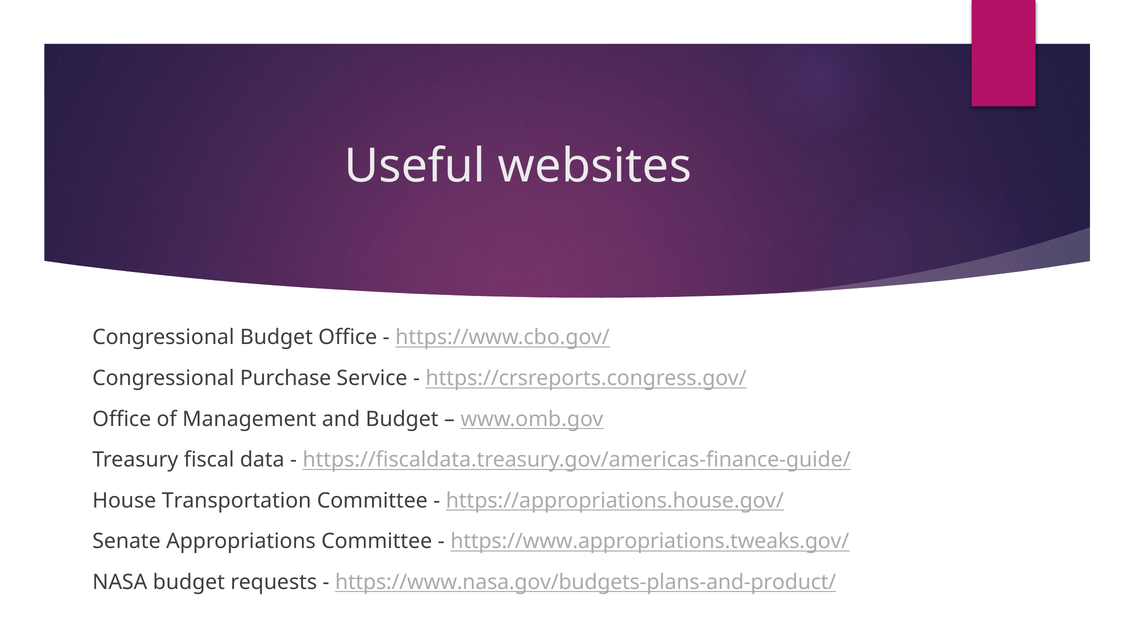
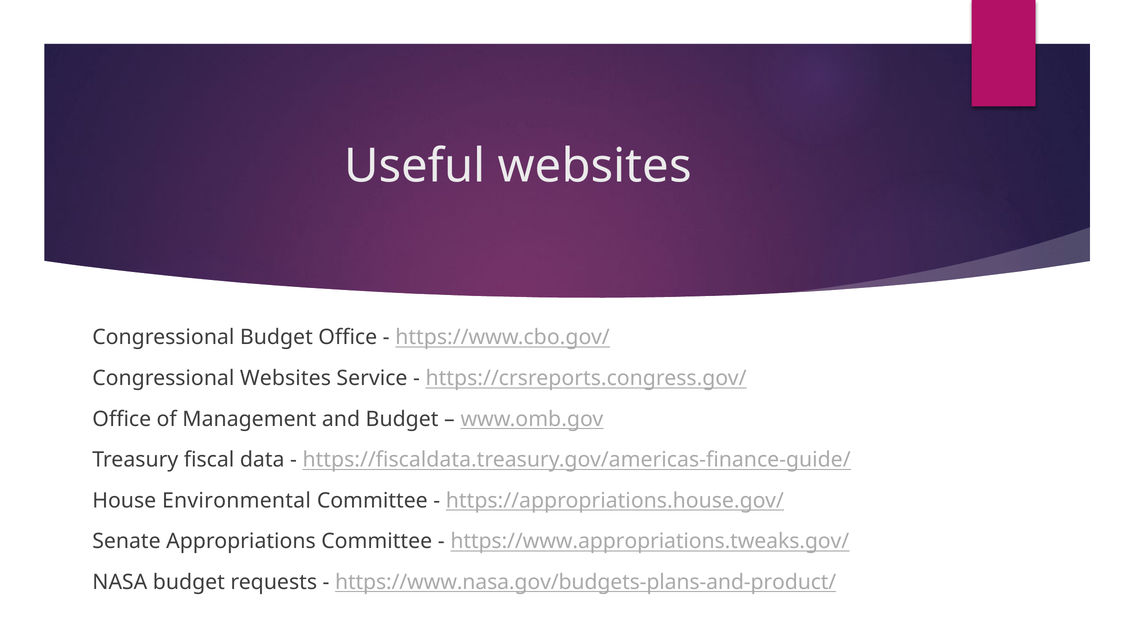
Congressional Purchase: Purchase -> Websites (285, 378)
Transportation: Transportation -> Environmental (236, 501)
